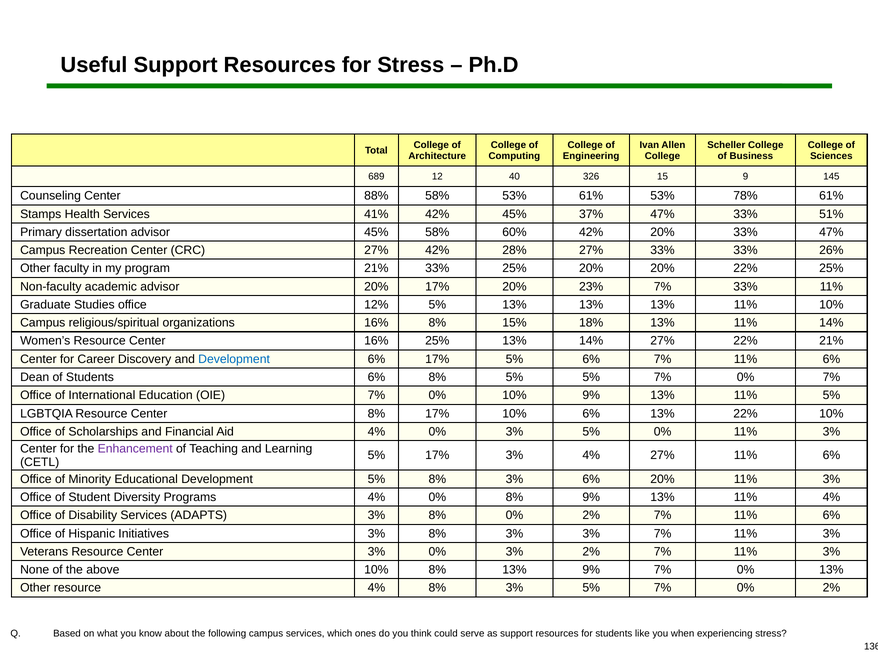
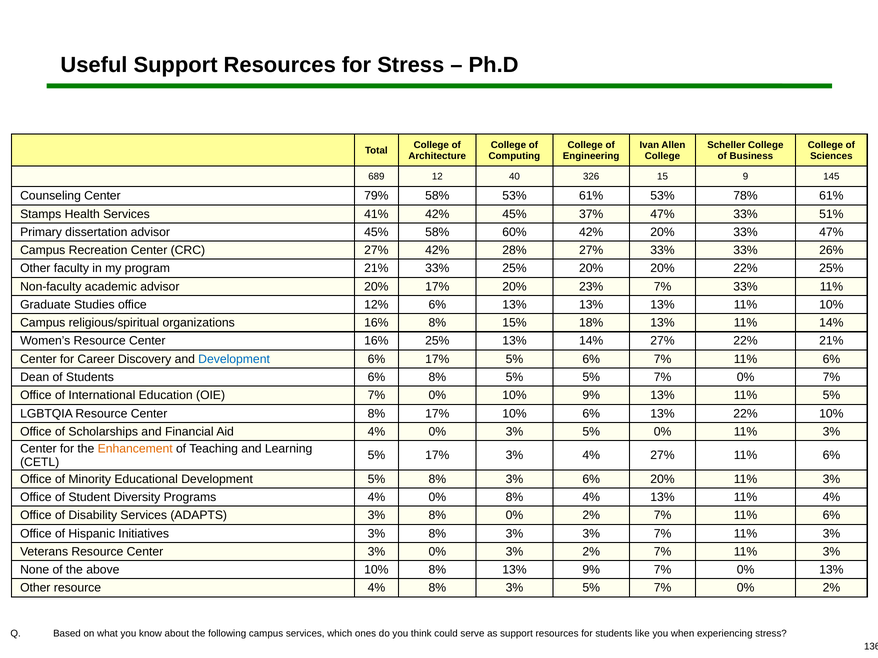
88%: 88% -> 79% (376, 196)
12% 5%: 5% -> 6% (437, 305)
Enhancement colour: purple -> orange (135, 449)
8% 9%: 9% -> 4% (591, 498)
